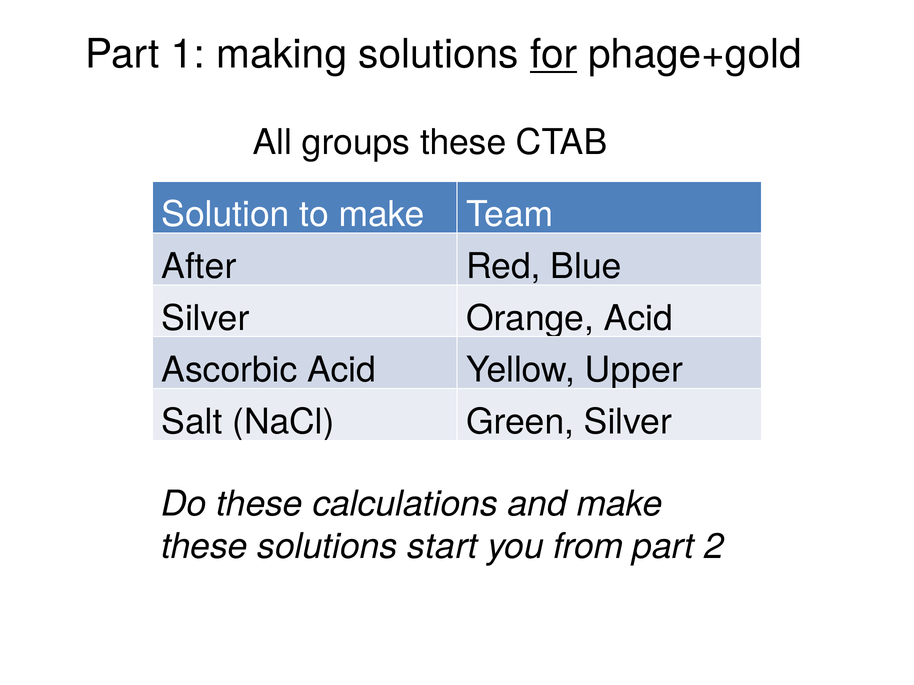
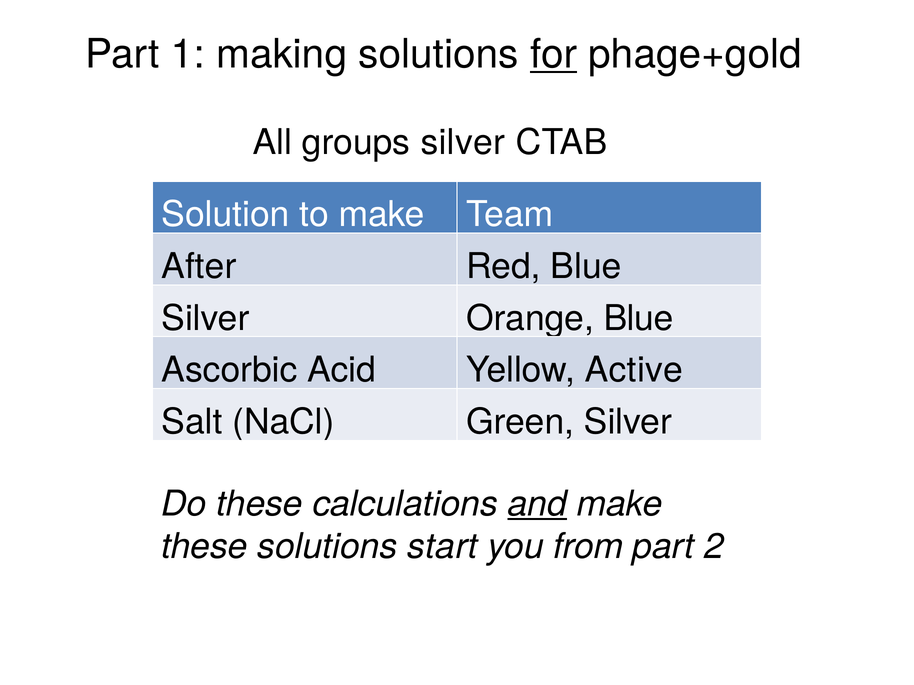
groups these: these -> silver (463, 143)
Orange Acid: Acid -> Blue (639, 319)
Upper: Upper -> Active (634, 370)
and underline: none -> present (537, 504)
